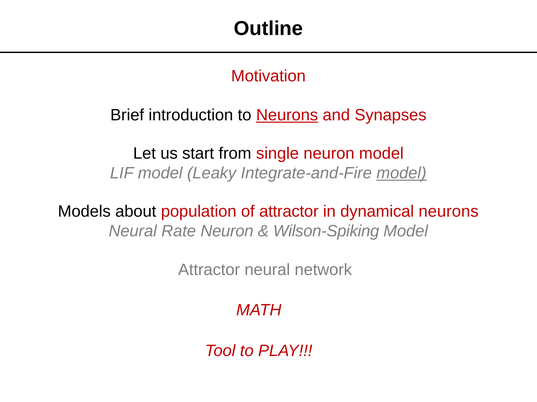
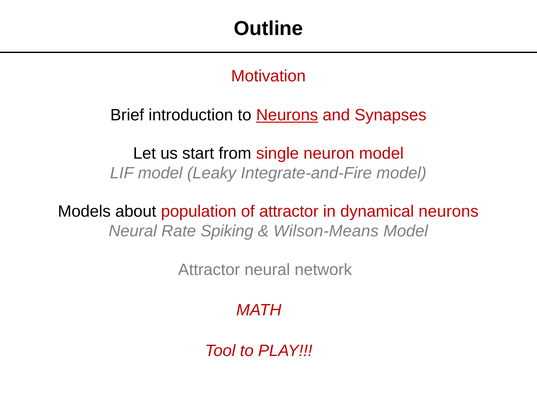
model underline: present -> none (401, 173)
Rate Neuron: Neuron -> Spiking (227, 231)
Wilson-Spiking: Wilson-Spiking -> Wilson-Means (326, 231)
